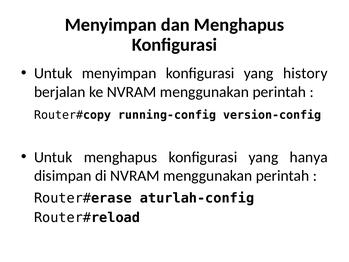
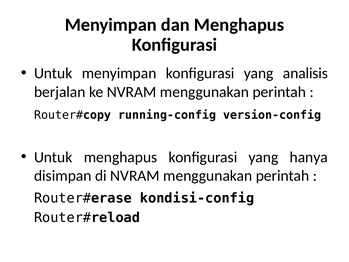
history: history -> analisis (305, 73)
aturlah-config: aturlah-config -> kondisi-config (197, 198)
